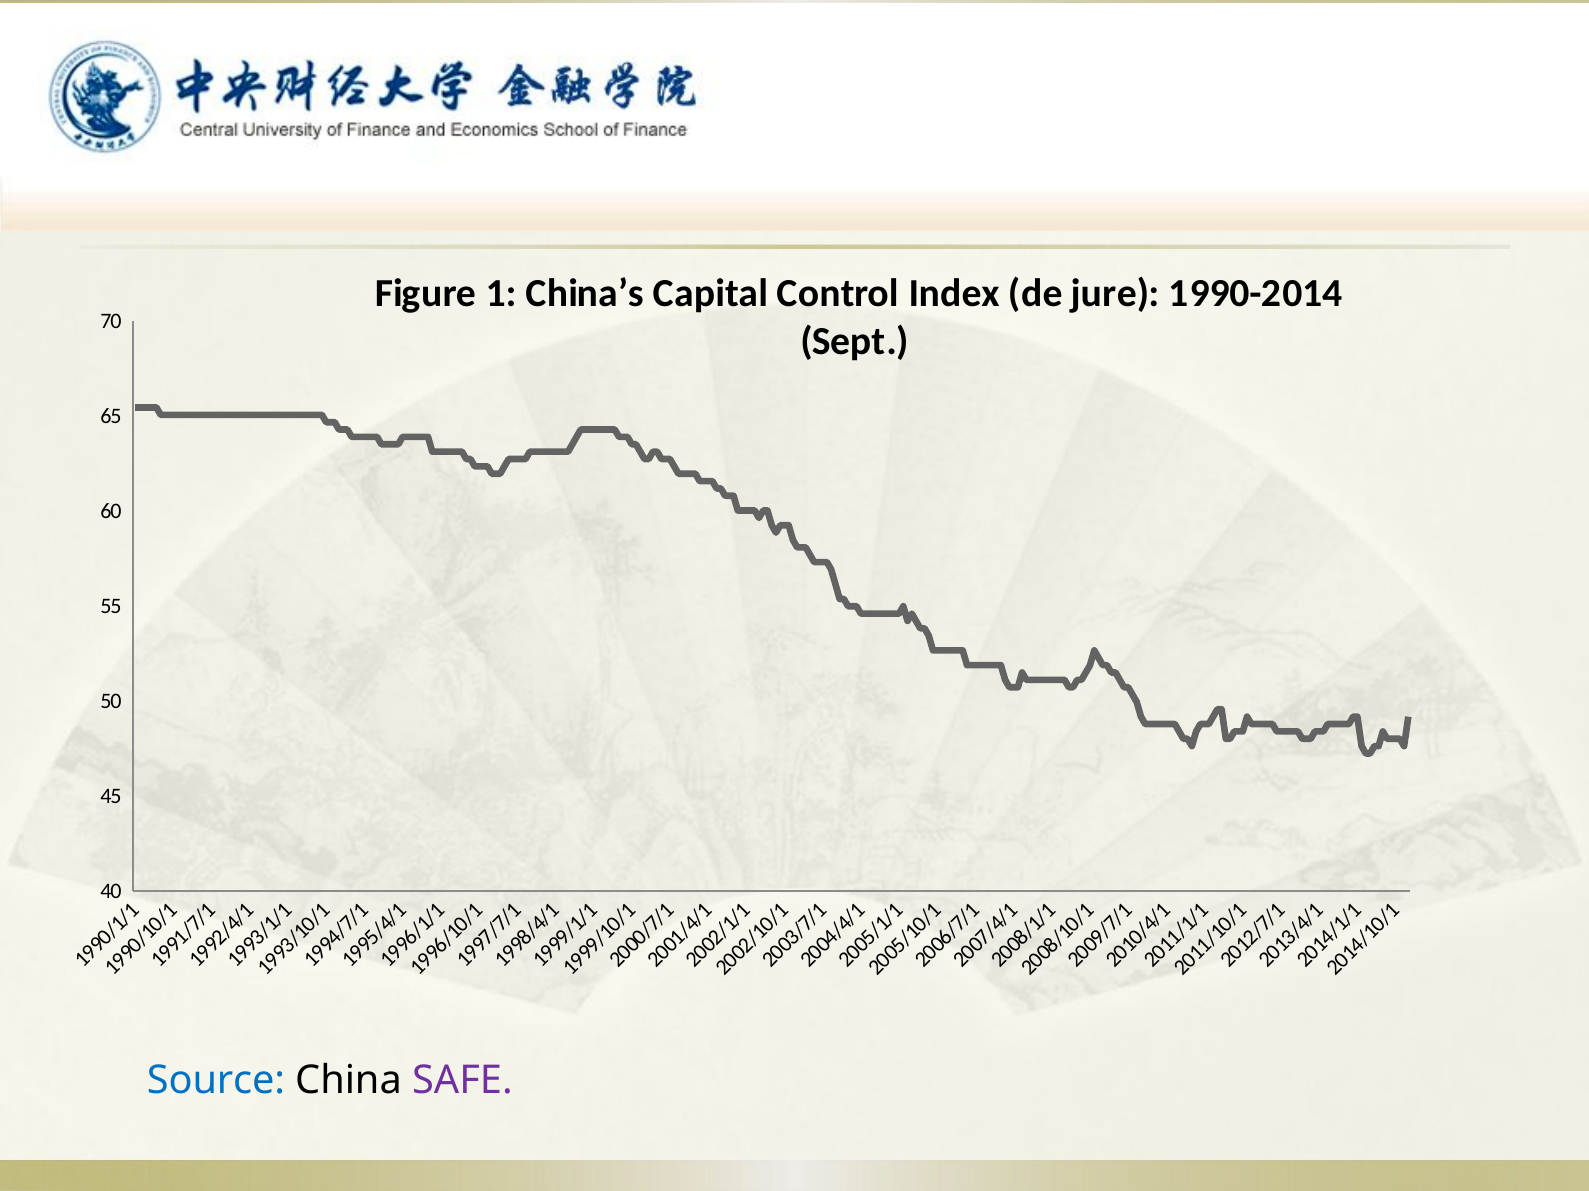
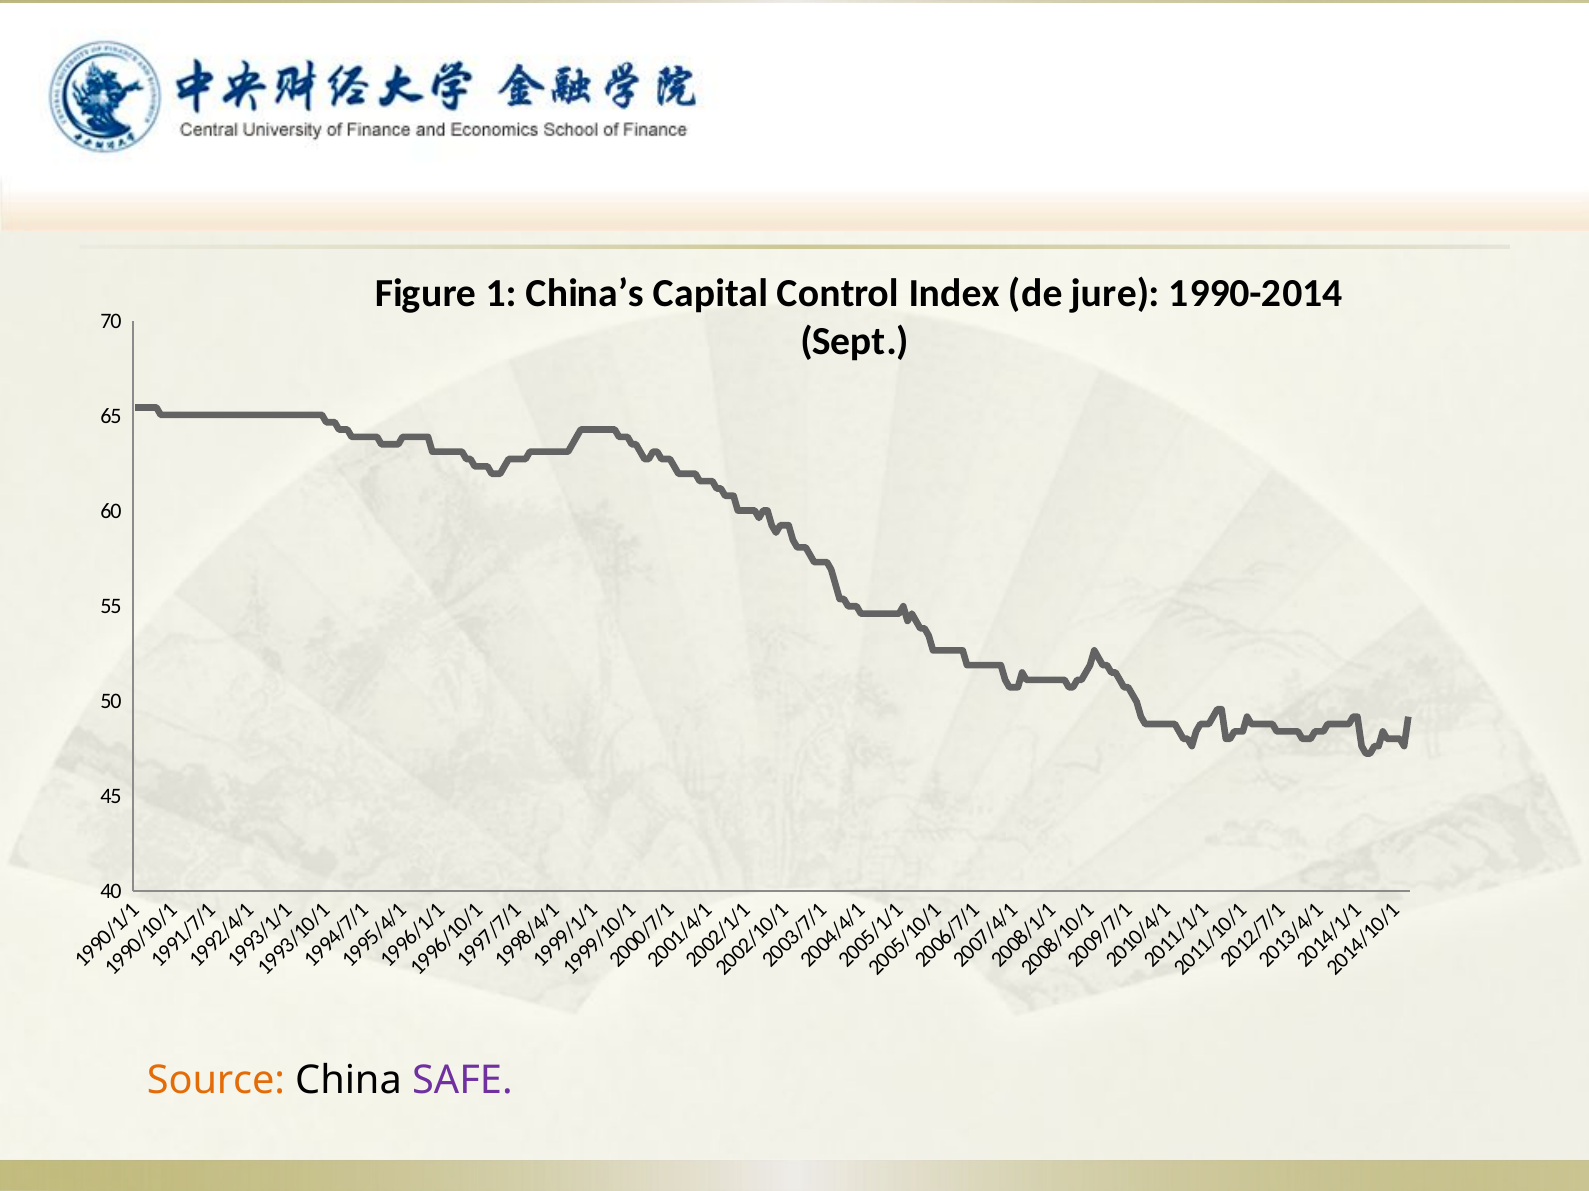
Source colour: blue -> orange (216, 1081)
